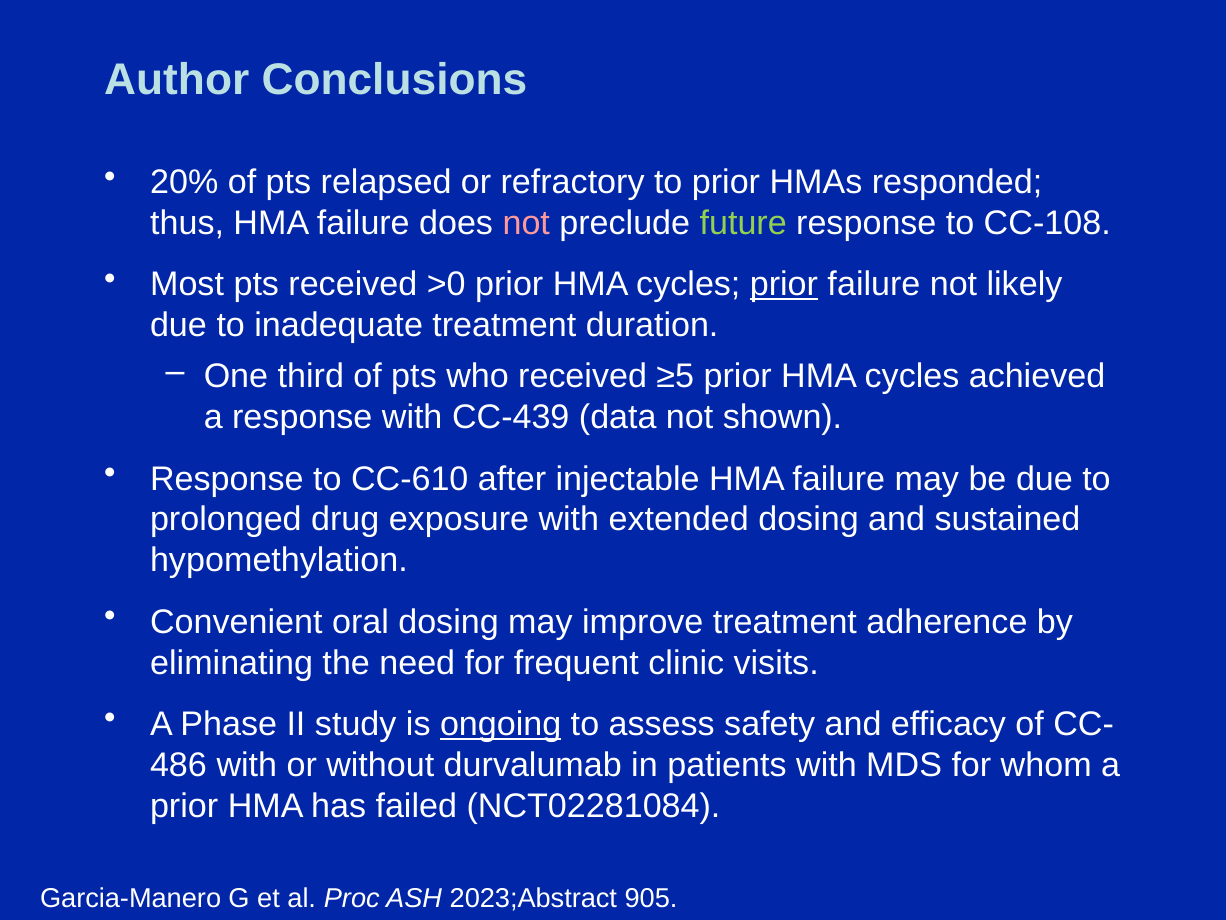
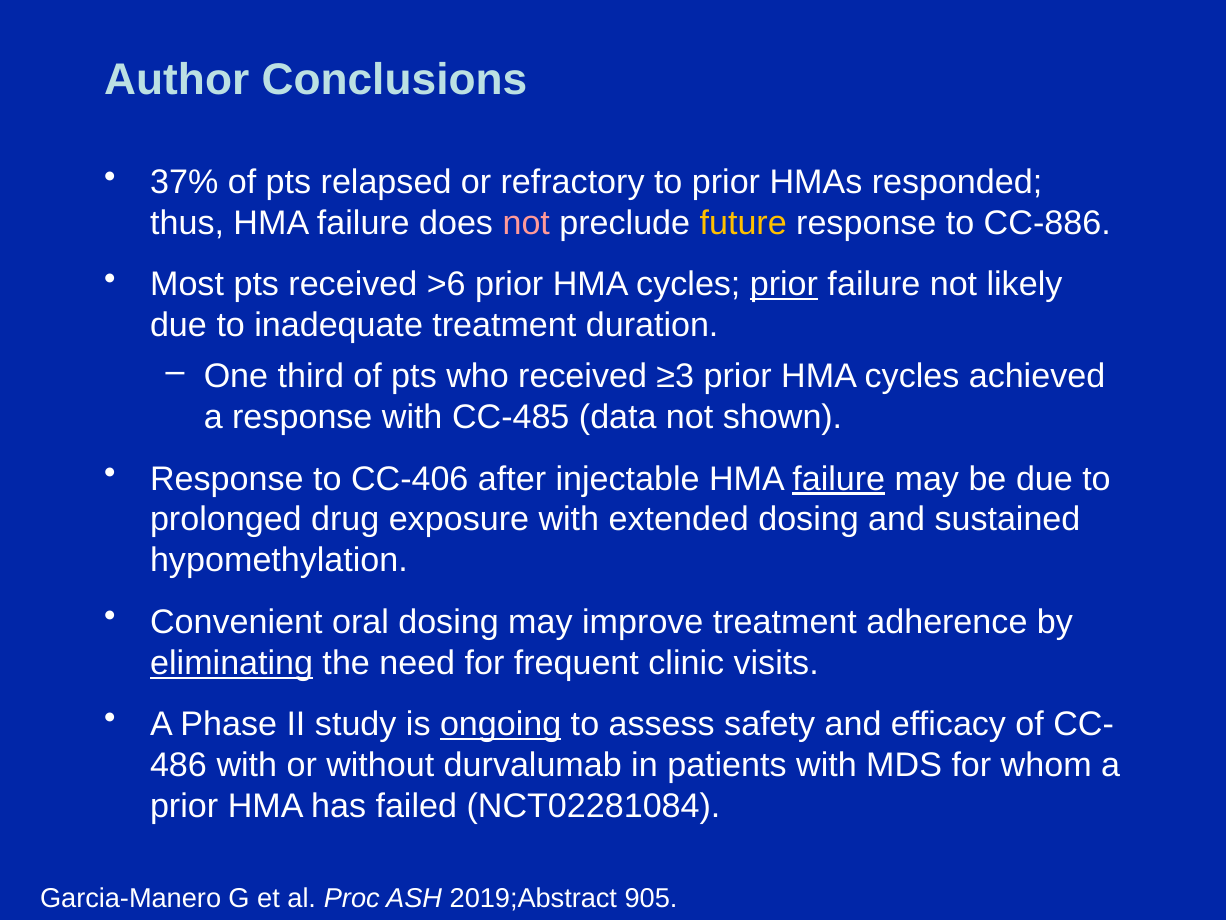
20%: 20% -> 37% (184, 182)
future colour: light green -> yellow (743, 223)
CC-108: CC-108 -> CC-886 (1047, 223)
>0: >0 -> >6 (446, 284)
≥5: ≥5 -> ≥3 (675, 376)
CC-439: CC-439 -> CC-485 (511, 417)
CC-610: CC-610 -> CC-406 (410, 479)
failure underline: none -> present (839, 479)
eliminating underline: none -> present (232, 663)
2023;Abstract: 2023;Abstract -> 2019;Abstract (533, 898)
